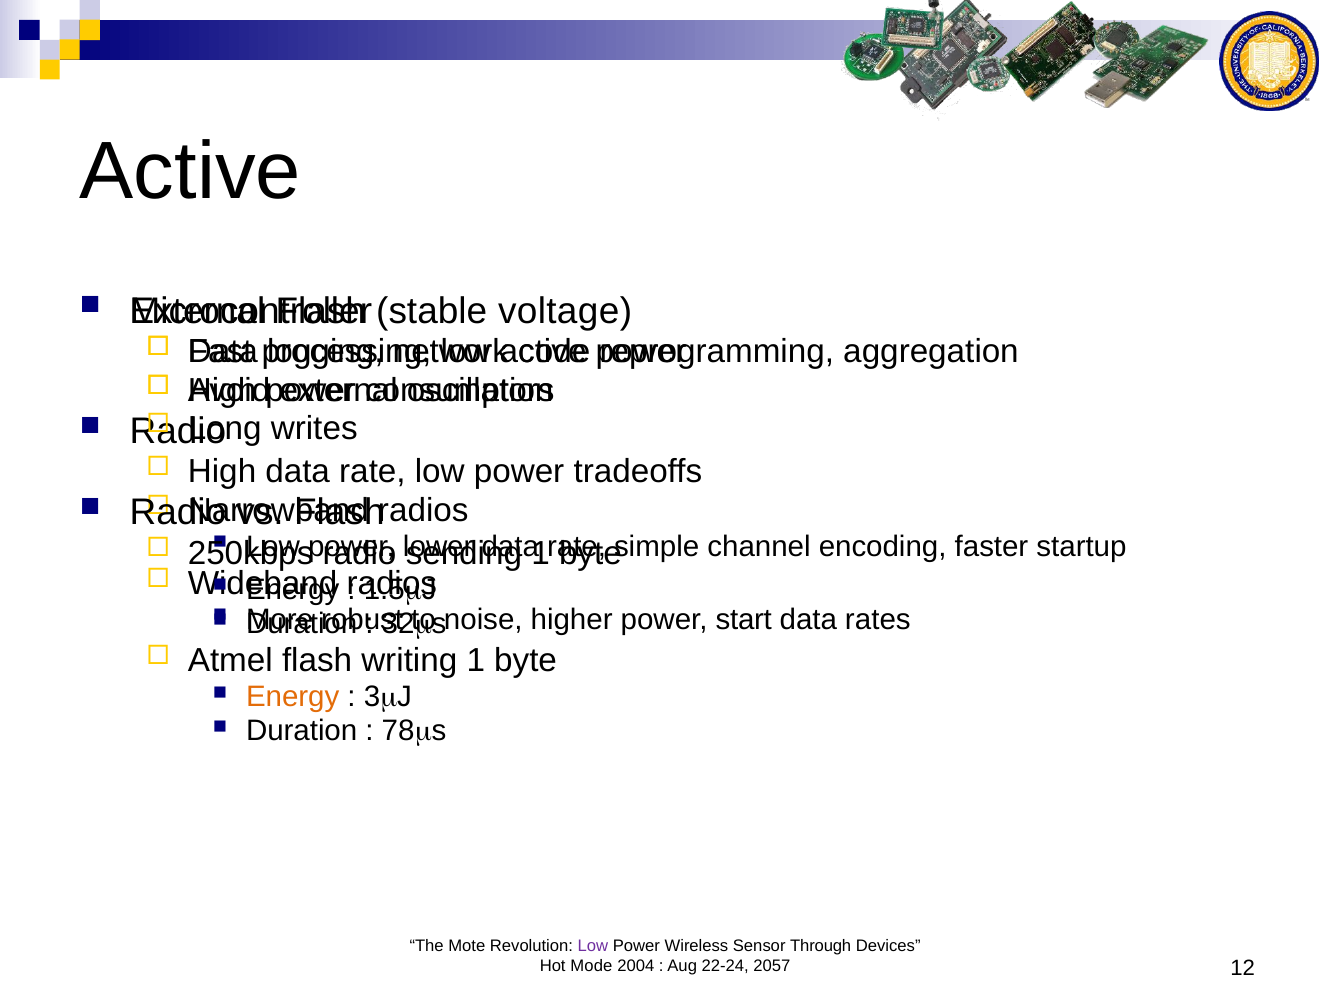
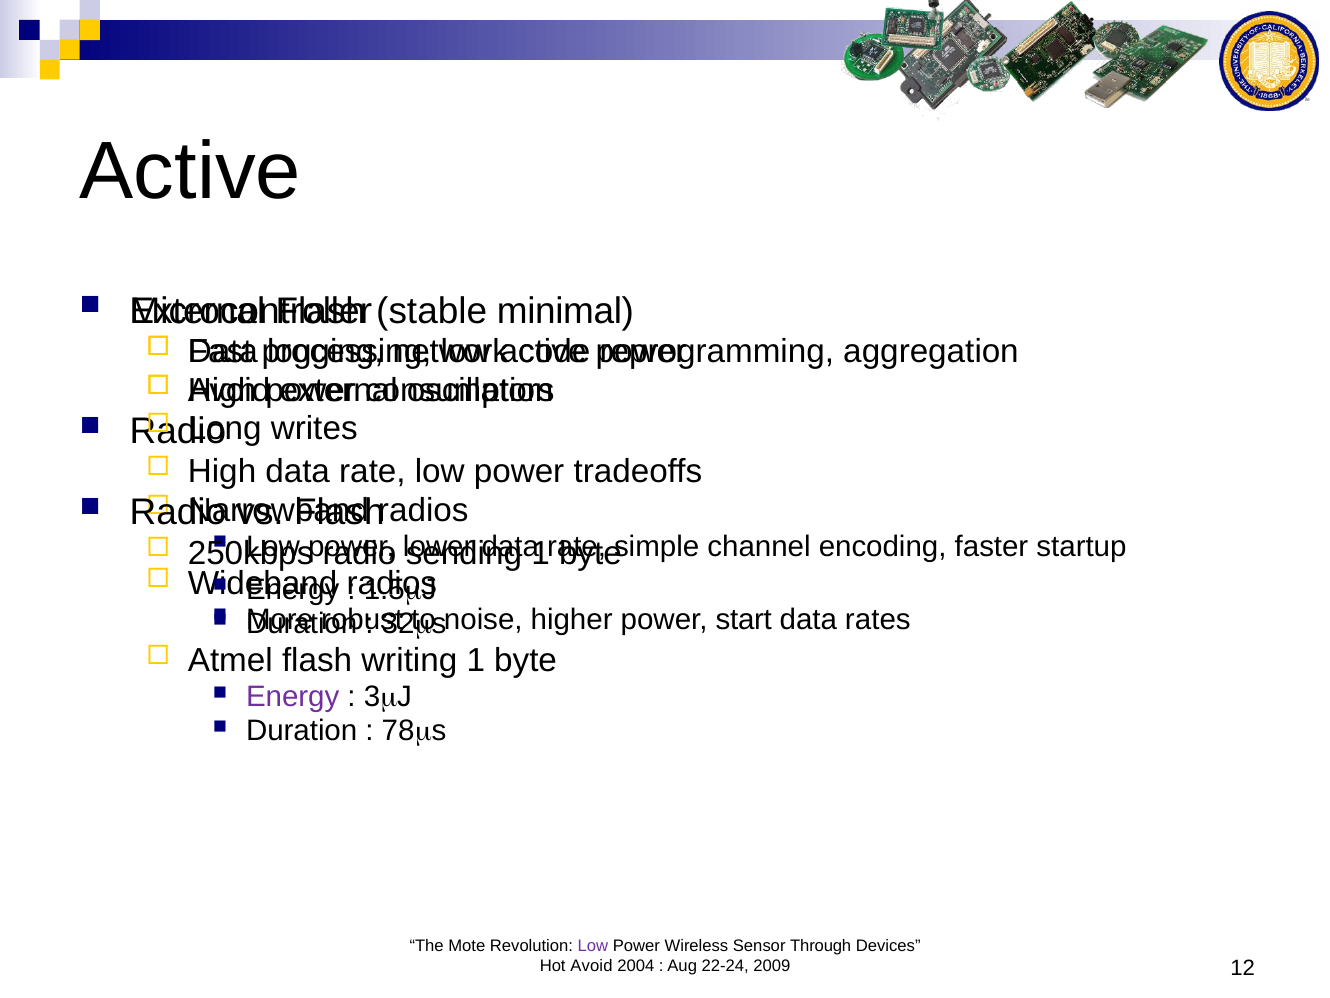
voltage: voltage -> minimal (565, 311)
Energy colour: orange -> purple (293, 696)
Hot Mode: Mode -> Avoid (591, 966)
2057: 2057 -> 2009 (772, 966)
